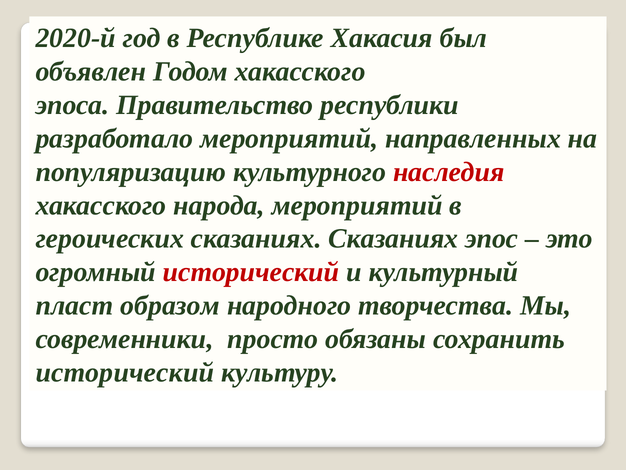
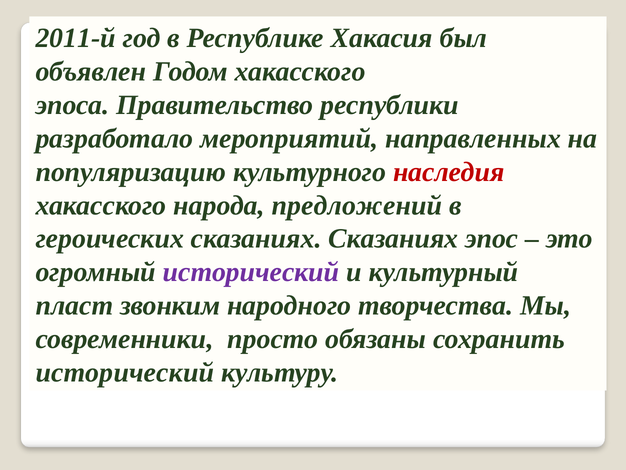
2020-й: 2020-й -> 2011-й (76, 38)
народа мероприятий: мероприятий -> предложений (357, 205)
исторический colour: red -> purple (251, 272)
образом: образом -> звонким (170, 305)
